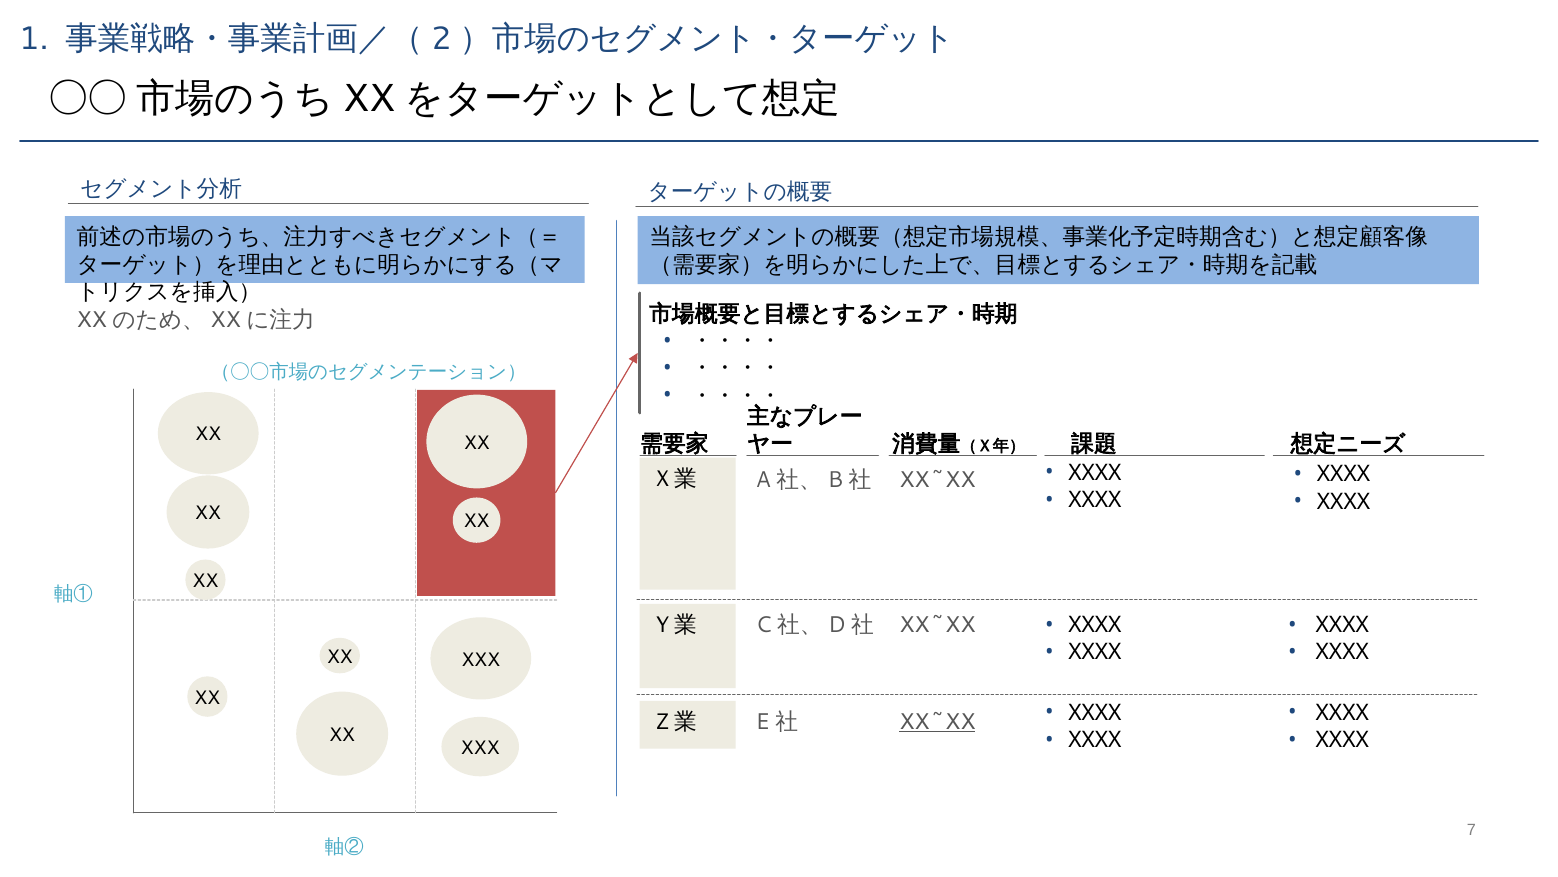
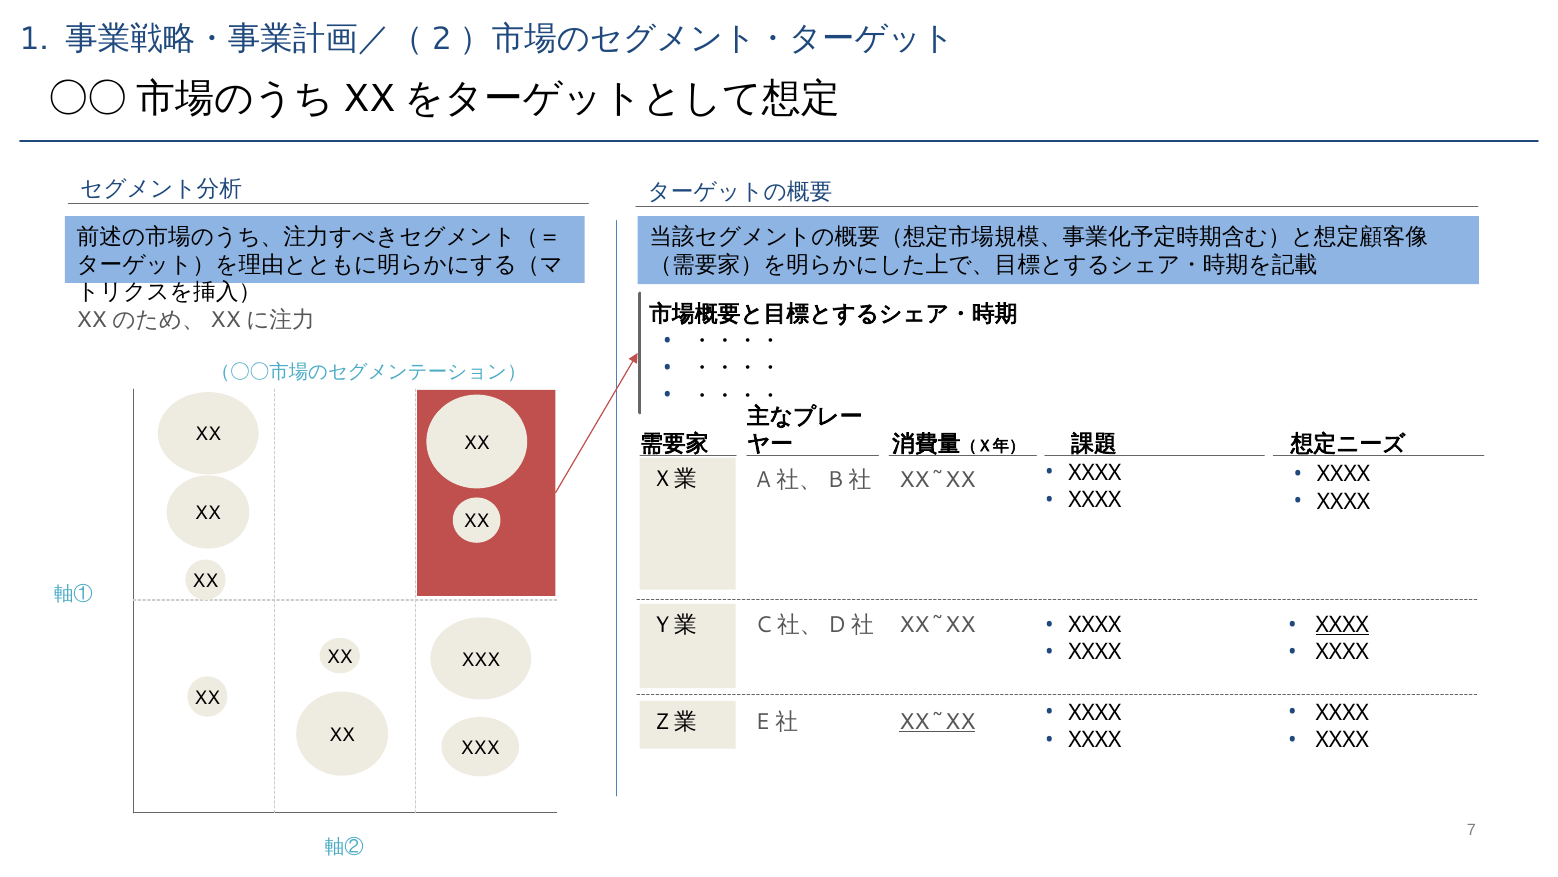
XXXX underline: none -> present (1342, 624)
